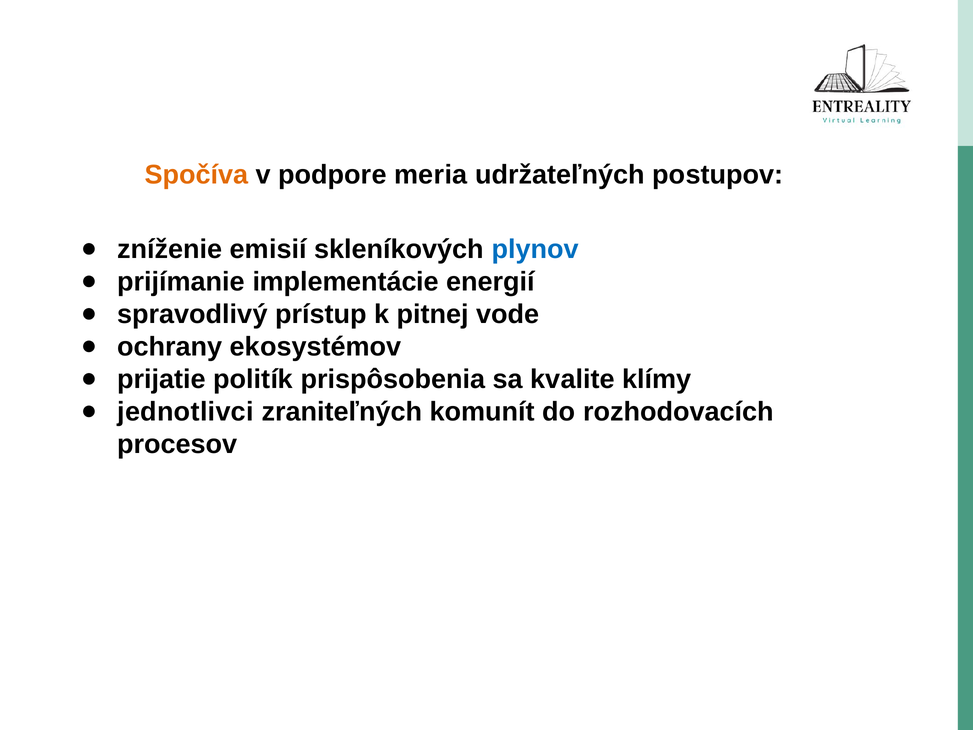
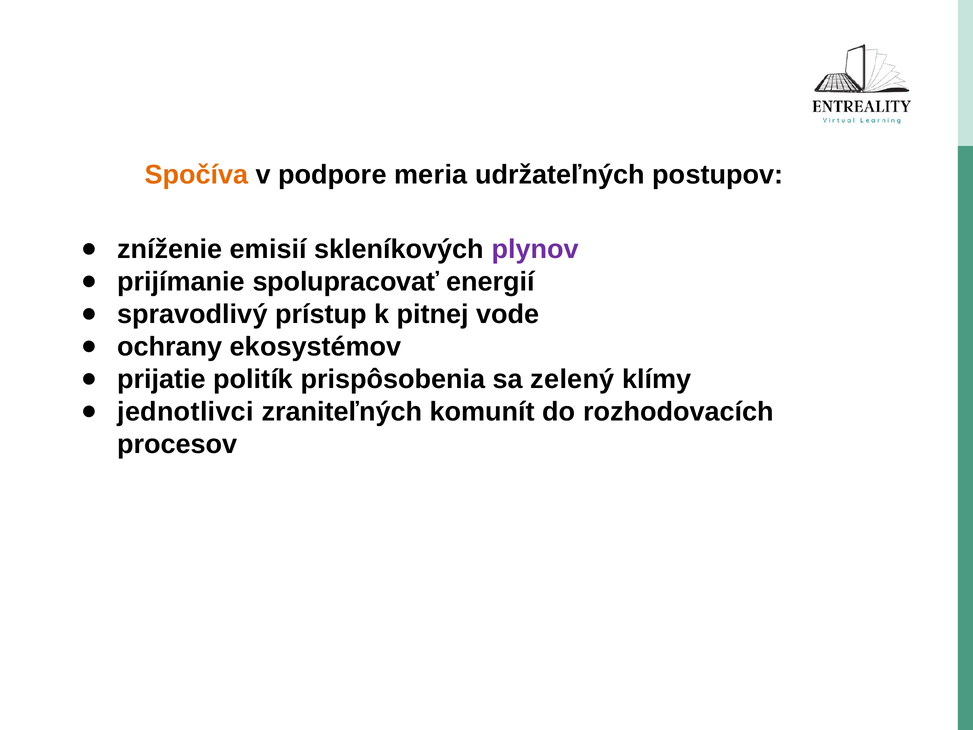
plynov colour: blue -> purple (535, 249)
implementácie: implementácie -> spolupracovať (346, 282)
kvalite: kvalite -> zelený (572, 379)
